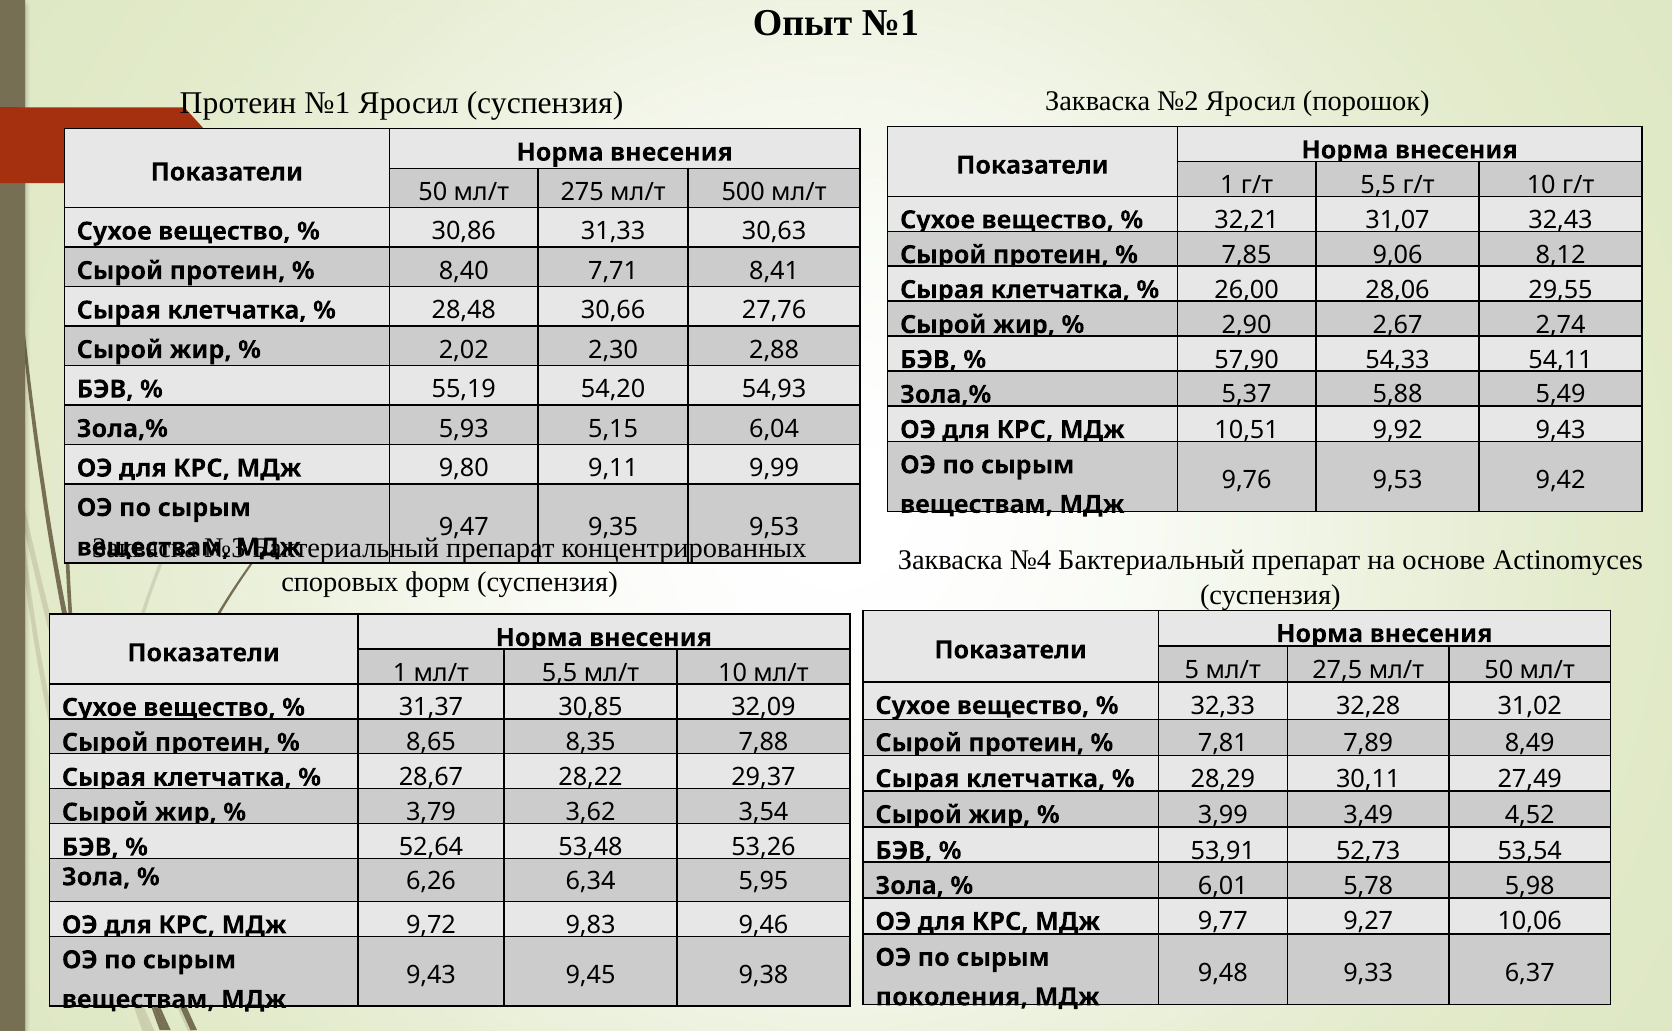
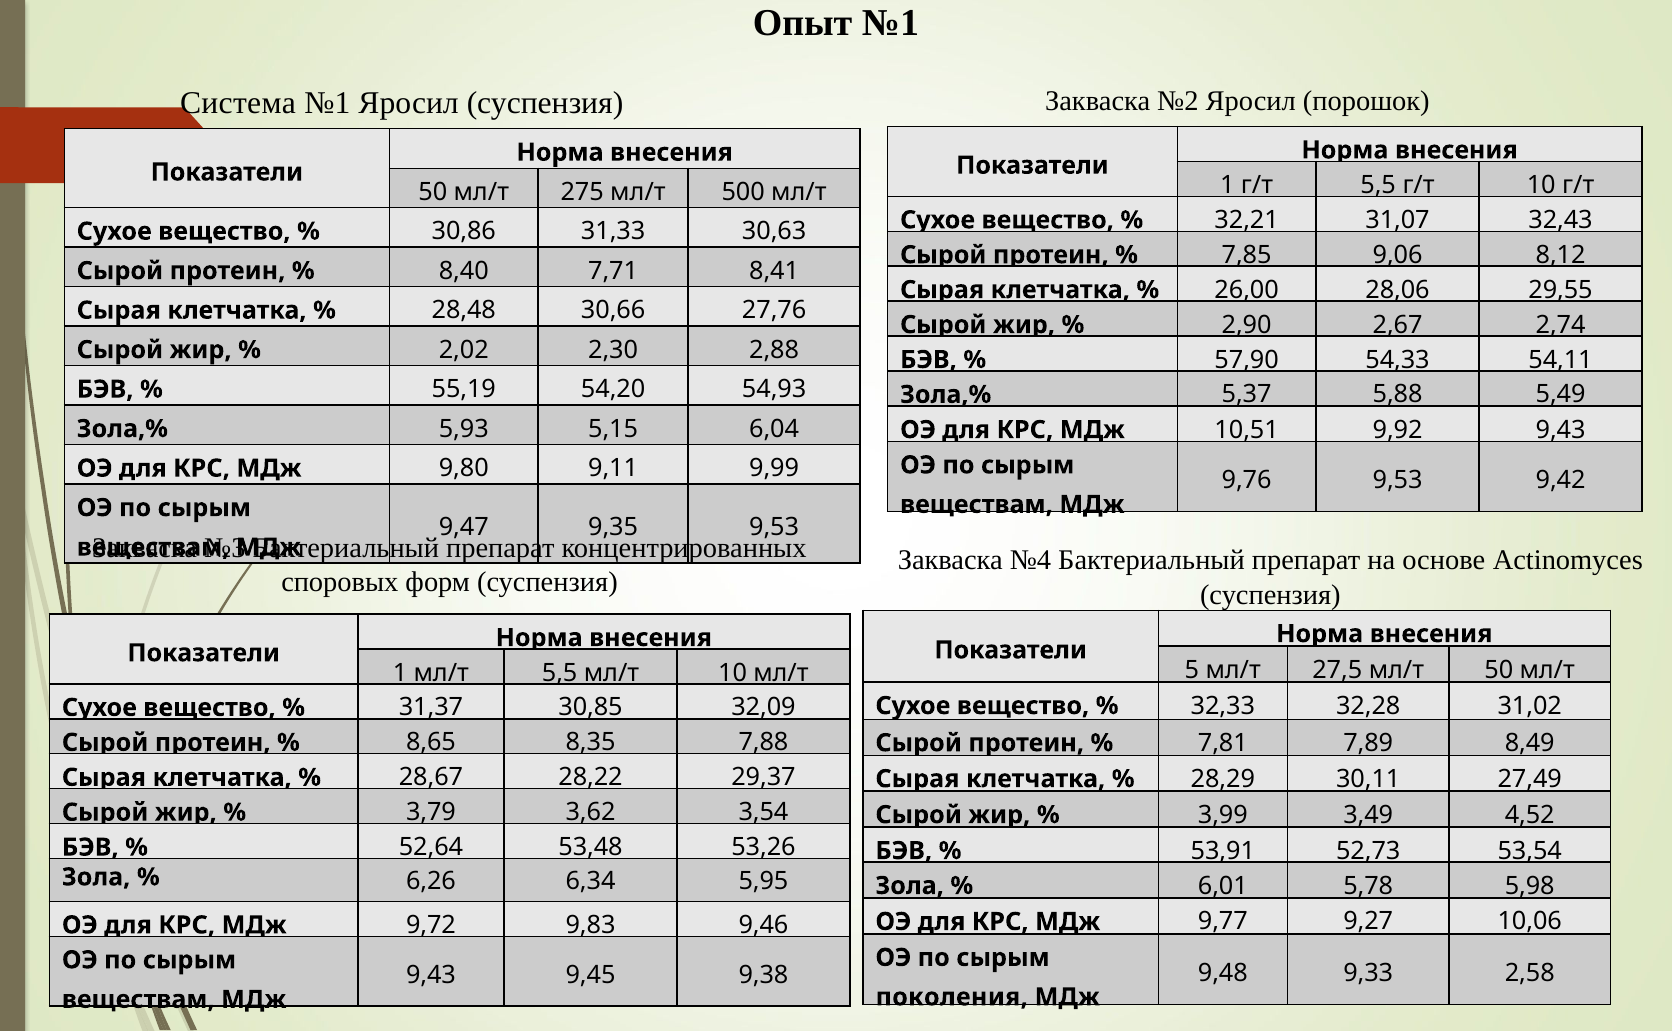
Протеин: Протеин -> Система (238, 103)
6,37: 6,37 -> 2,58 (1530, 973)
